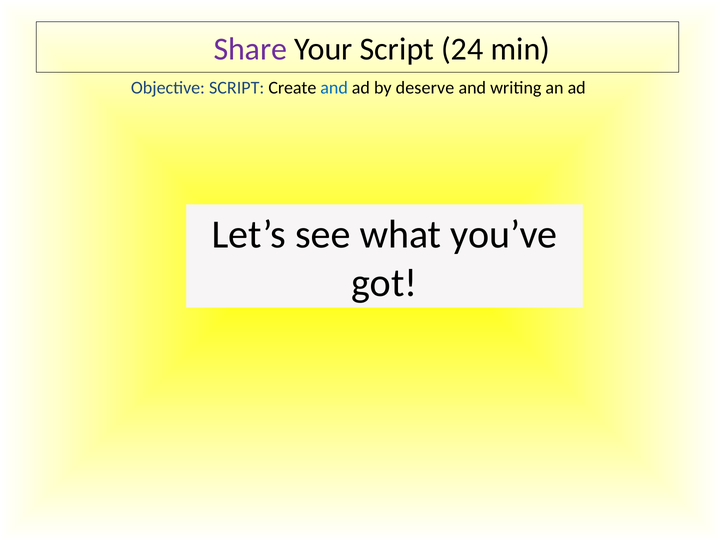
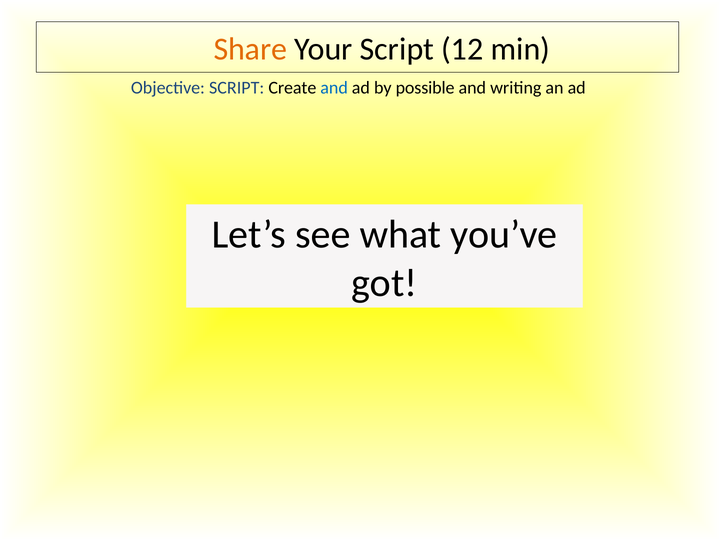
Share colour: purple -> orange (250, 49)
24: 24 -> 12 (462, 49)
deserve: deserve -> possible (425, 88)
